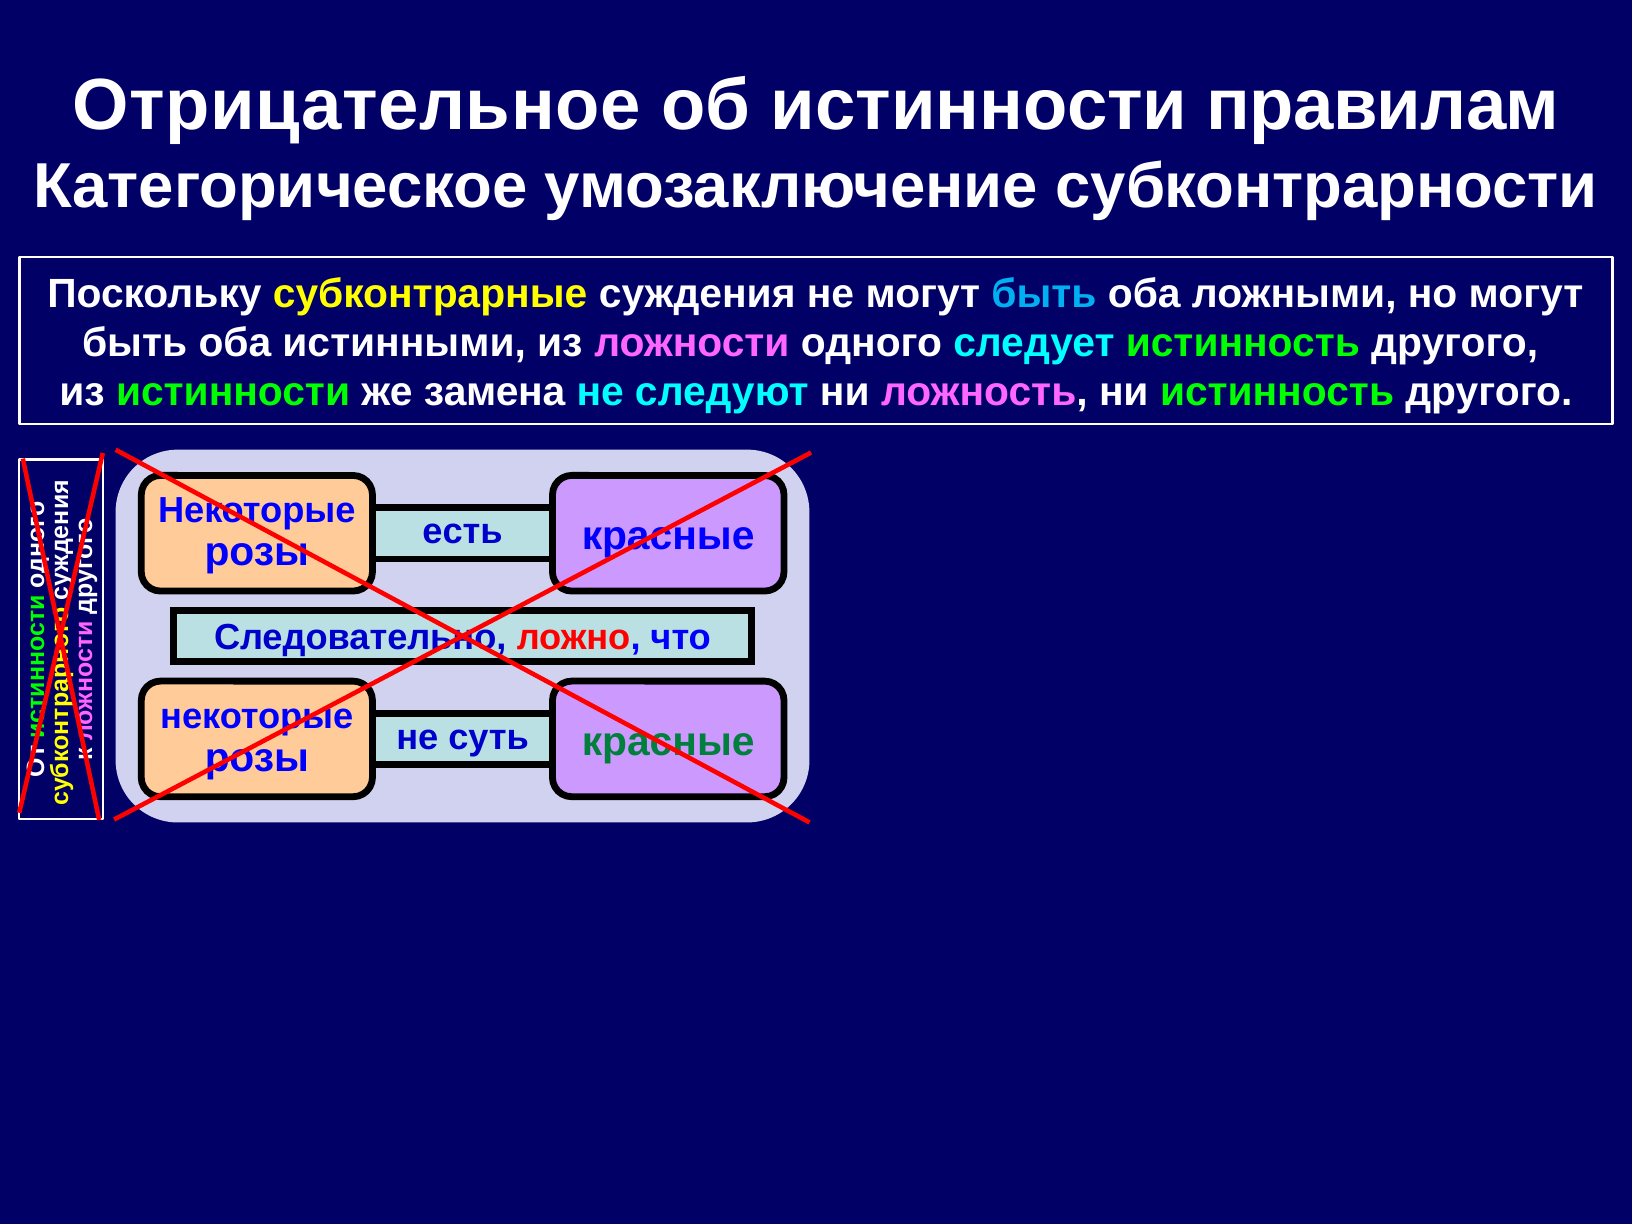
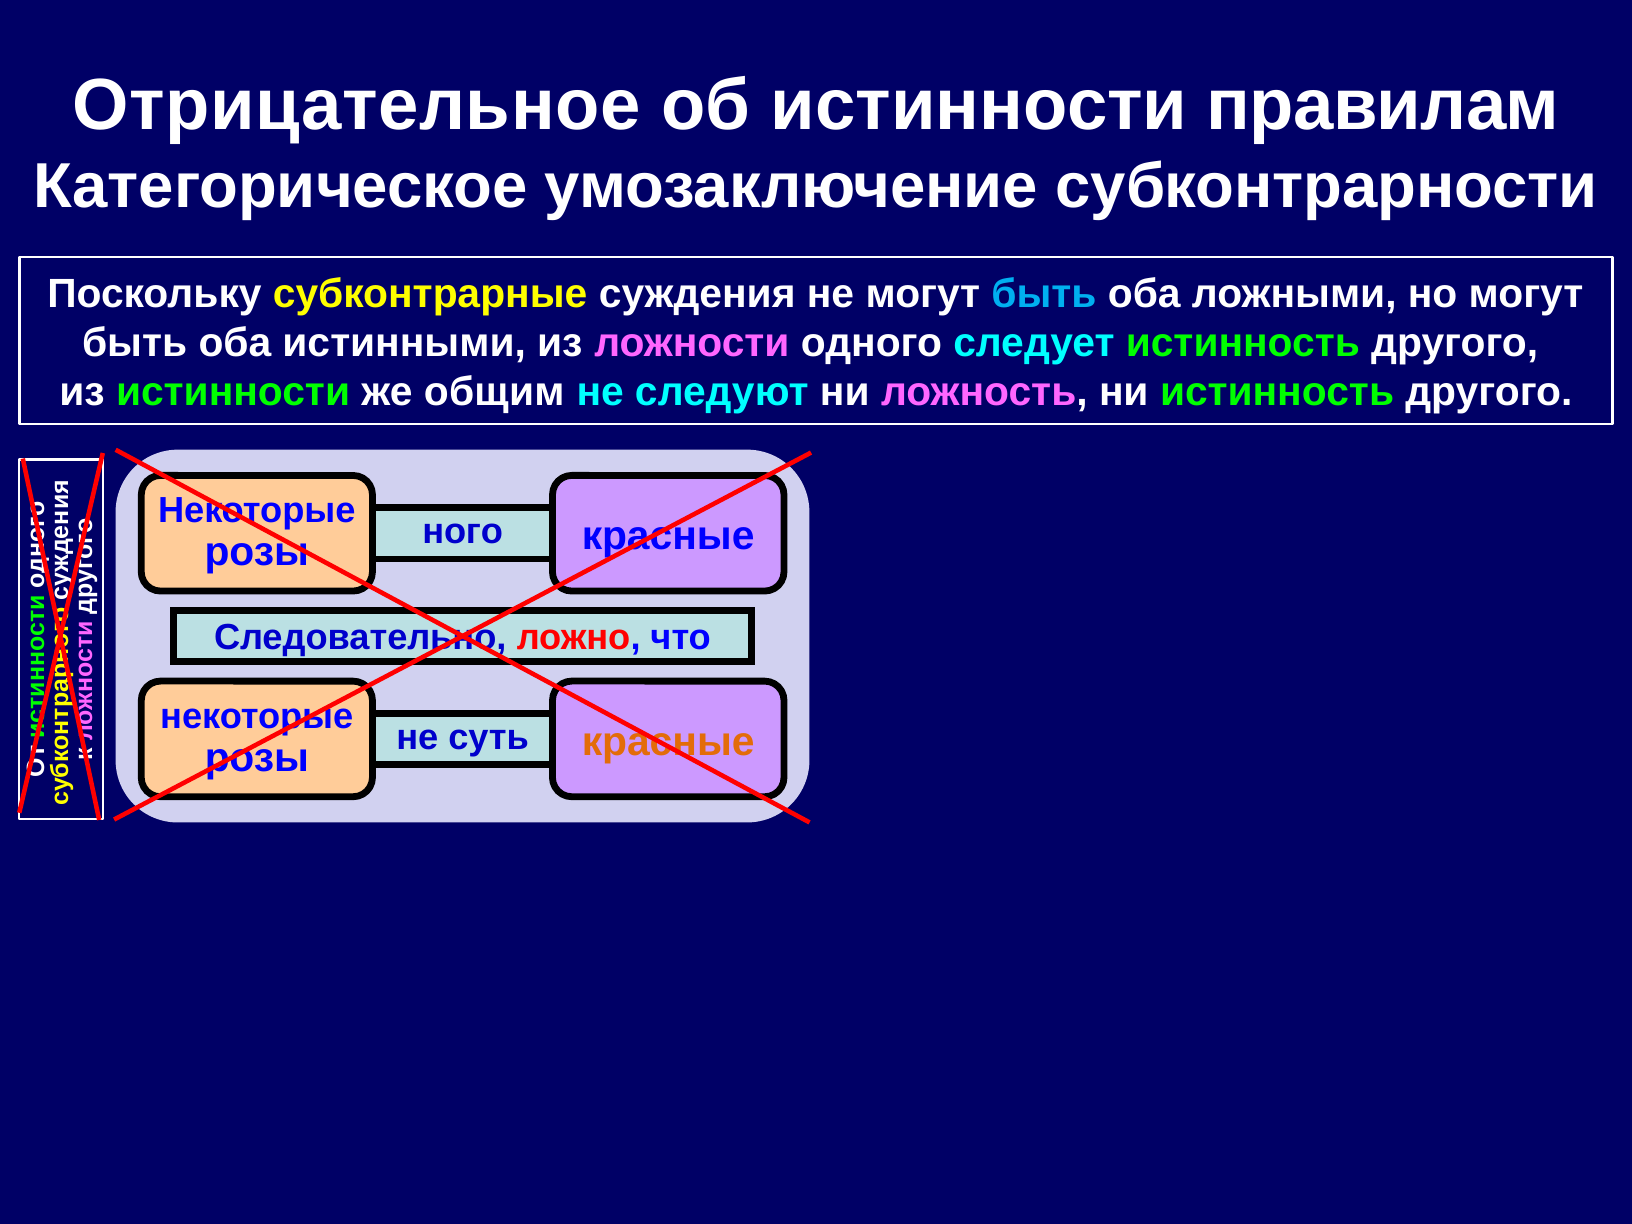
замена: замена -> общим (494, 392)
есть: есть -> ного (463, 532)
красные colour: green -> orange (668, 742)
